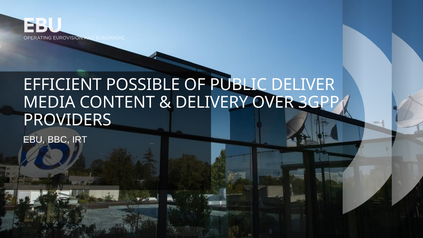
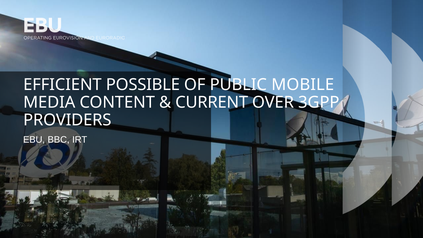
DELIVER: DELIVER -> MOBILE (303, 85)
DELIVERY: DELIVERY -> CURRENT (212, 102)
